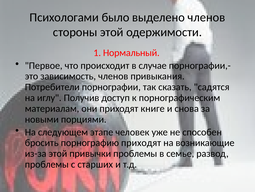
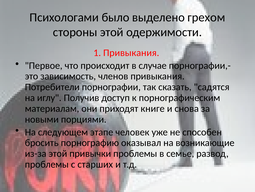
выделено членов: членов -> грехом (206, 17)
1 Нормальный: Нормальный -> Привыкания (131, 53)
порнографию приходят: приходят -> оказывал (141, 142)
